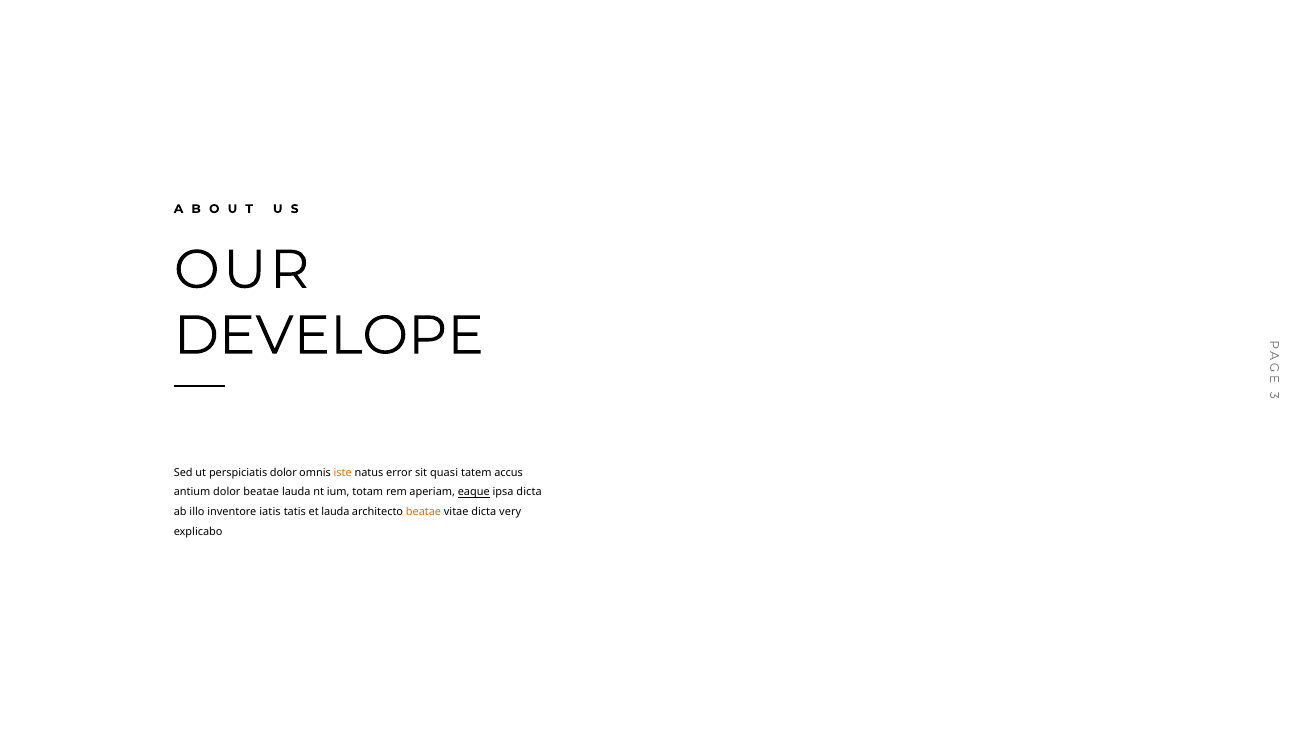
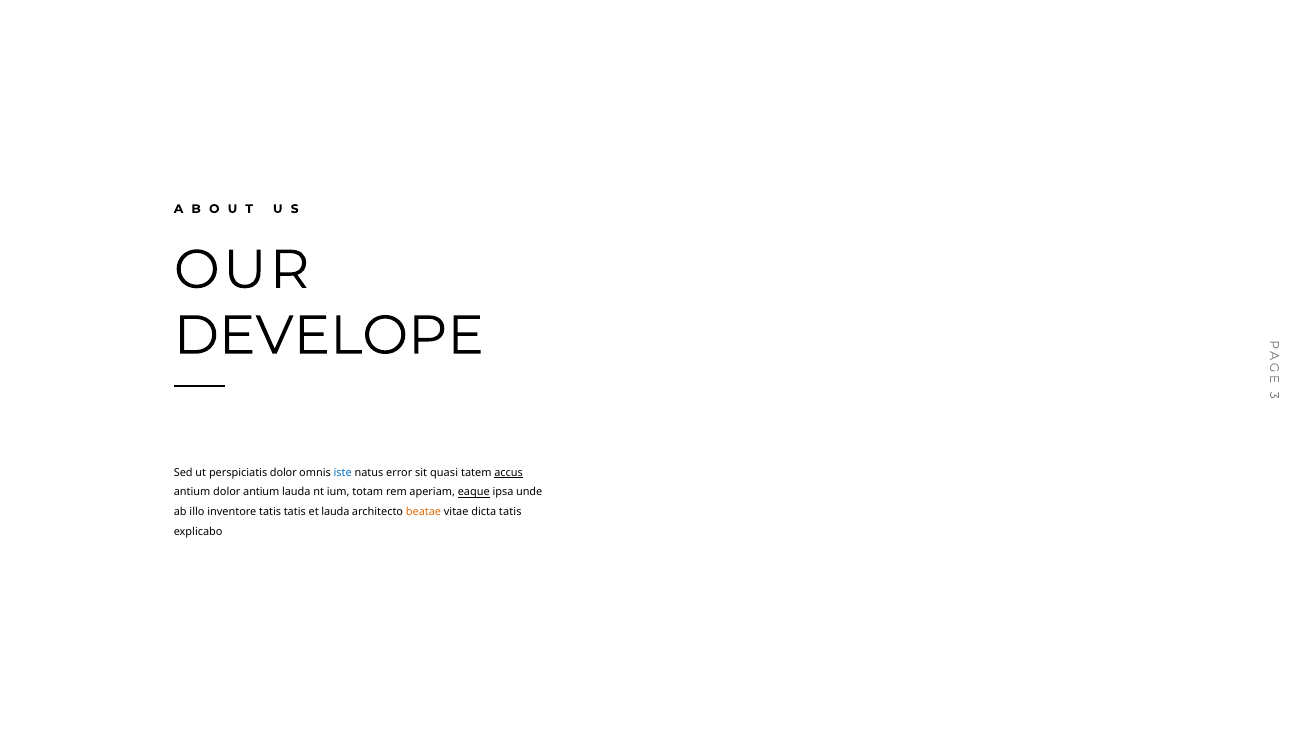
iste colour: orange -> blue (343, 473)
accus underline: none -> present (509, 473)
dolor beatae: beatae -> antium (261, 492)
ipsa dicta: dicta -> unde (529, 492)
inventore iatis: iatis -> tatis (270, 512)
dicta very: very -> tatis (510, 512)
